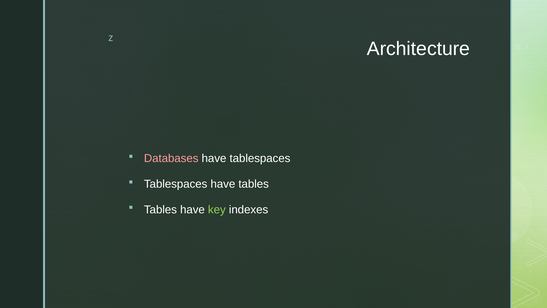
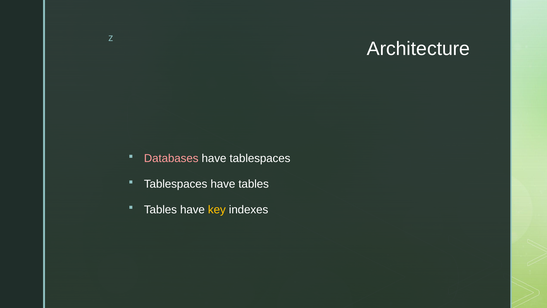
key colour: light green -> yellow (217, 209)
